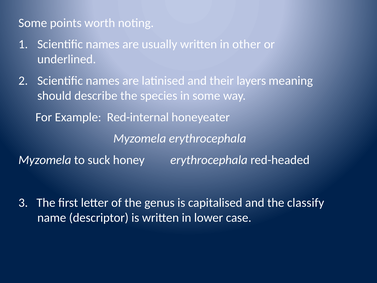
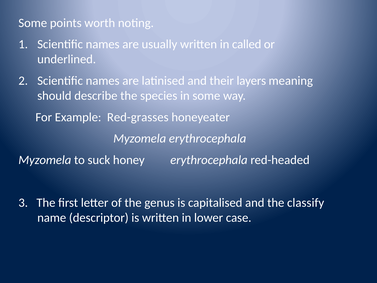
other: other -> called (247, 44)
Red-internal: Red-internal -> Red-grasses (138, 117)
